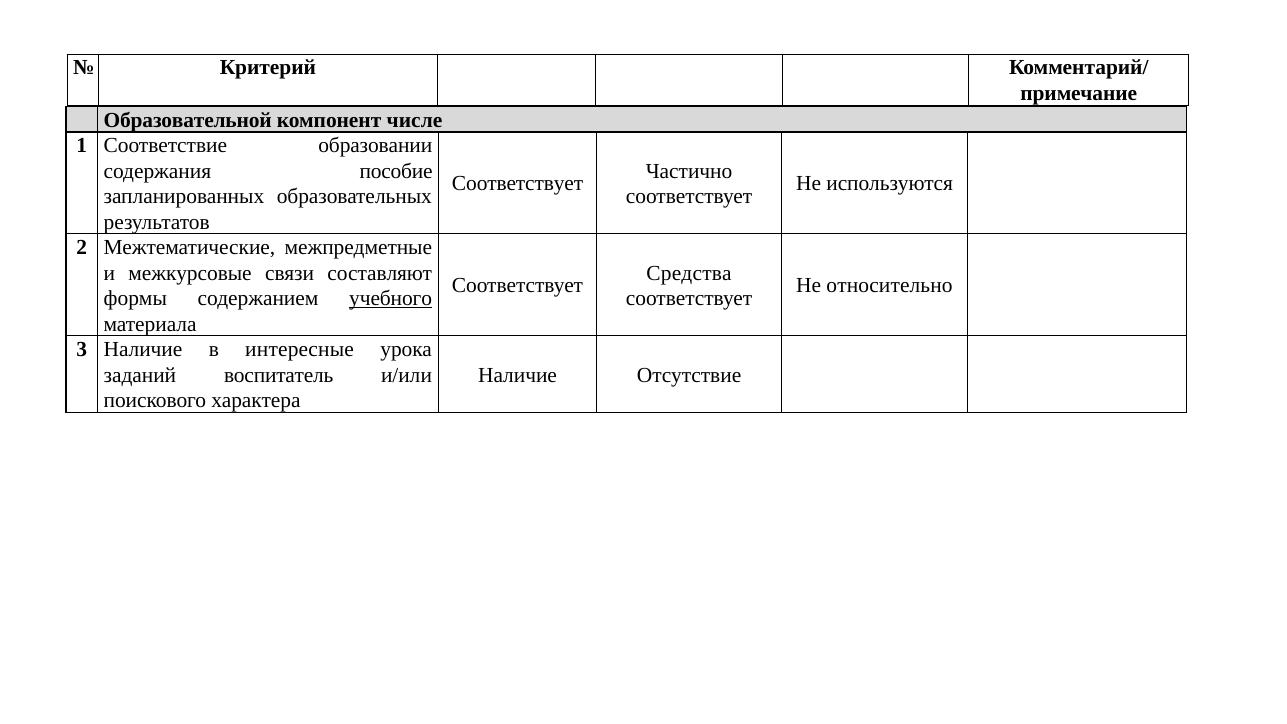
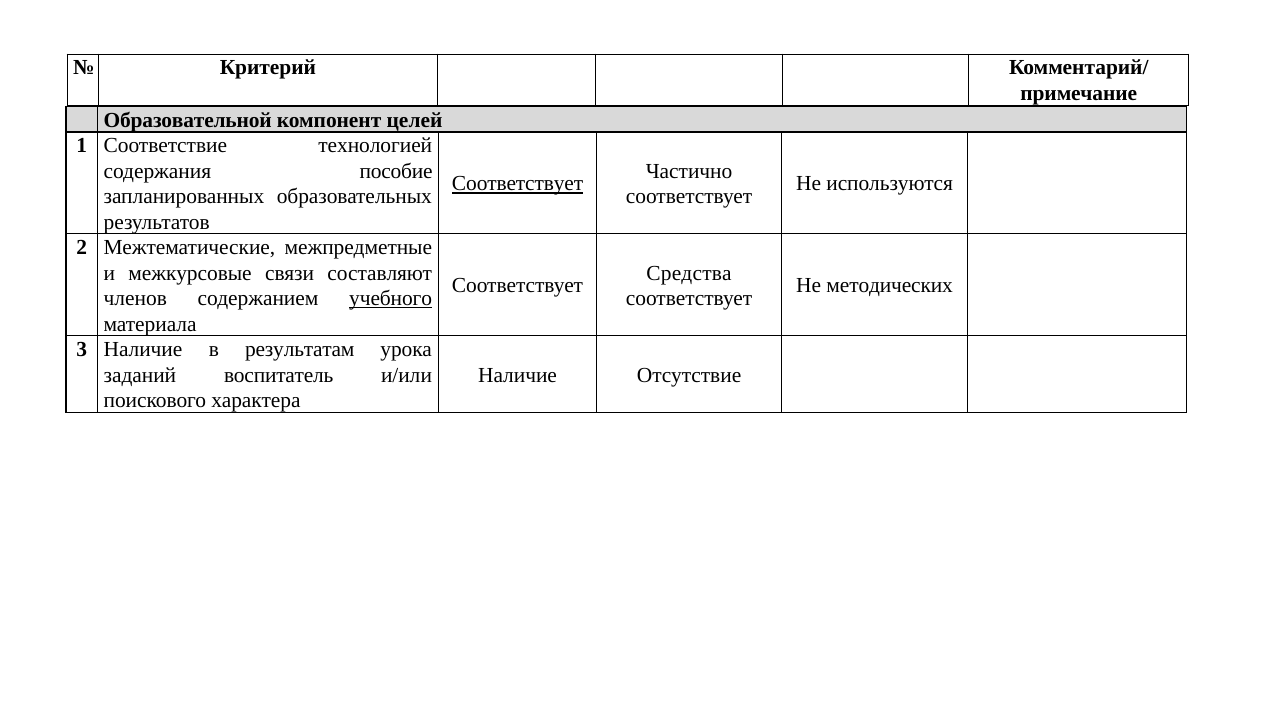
числе: числе -> целей (415, 120)
образовании: образовании -> технологией (375, 146)
Соответствует underline: none -> present (518, 184)
относительно: относительно -> методических (890, 286)
формы: формы -> членов (135, 298)
интересные: интересные -> результатам (300, 349)
